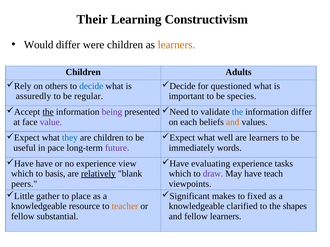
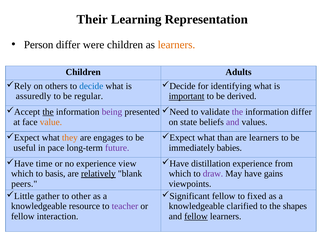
Constructivism: Constructivism -> Representation (206, 19)
Would: Would -> Person (39, 45)
questioned: questioned -> identifying (231, 86)
important underline: none -> present (187, 96)
species: species -> derived (242, 96)
the colour: blue -> purple (237, 112)
value colour: purple -> orange (51, 122)
each: each -> state (189, 122)
and colour: orange -> purple (233, 122)
they colour: blue -> orange (70, 138)
are children: children -> engages (109, 138)
well: well -> than (225, 138)
words: words -> babies (229, 148)
have: have -> time (44, 164)
evaluating: evaluating -> distillation (211, 164)
tasks: tasks -> from (284, 164)
teach: teach -> gains (273, 174)
place: place -> other (81, 196)
makes: makes -> fellow (224, 196)
teacher colour: orange -> purple (125, 207)
substantial: substantial -> interaction (58, 217)
fellow underline: none -> present (196, 217)
